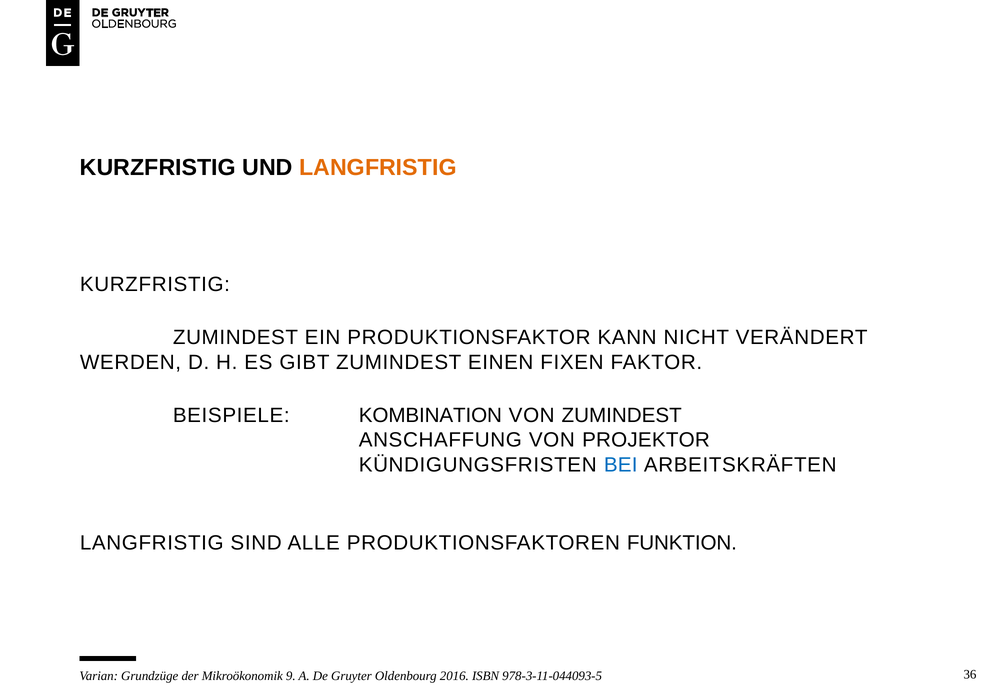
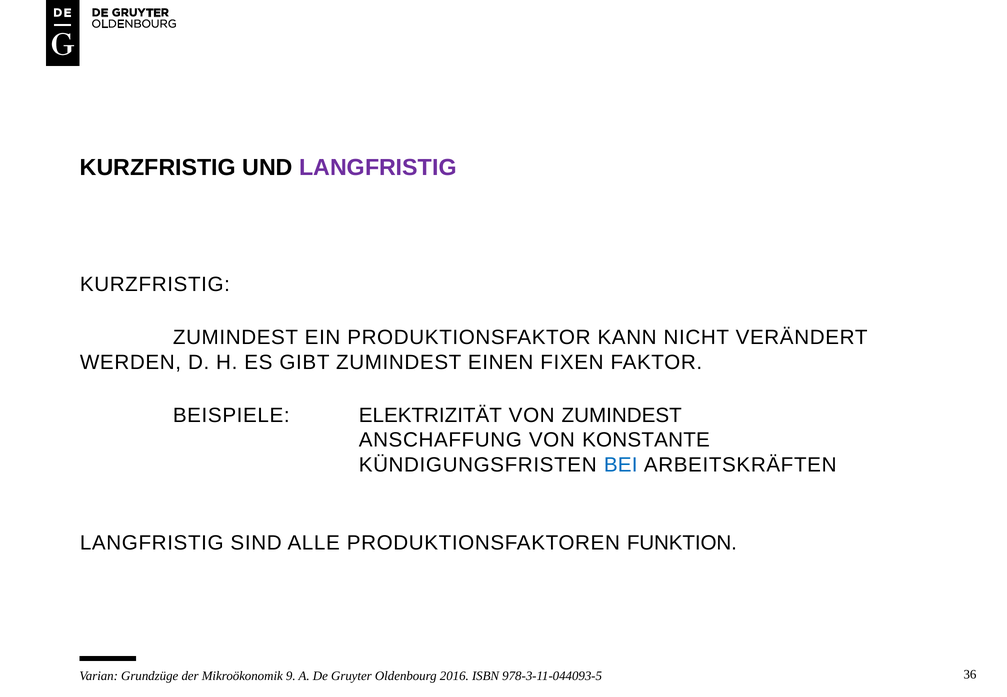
LANGFRISTIG colour: orange -> purple (378, 168)
KOMBINATION: KOMBINATION -> ELEKTRIZITÄT (430, 416)
PROJEKTOR: PROJEKTOR -> KONSTANTE (646, 440)
